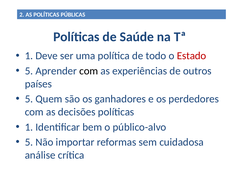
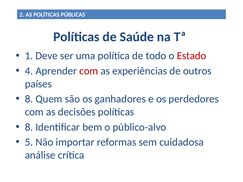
5: 5 -> 4 (29, 71)
com colour: black -> red (89, 71)
5: 5 -> 8 (29, 99)
1: 1 -> 8 (29, 127)
